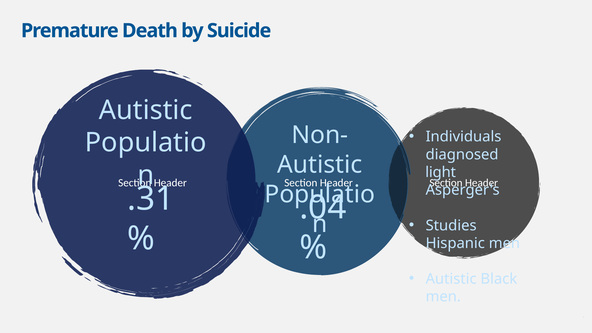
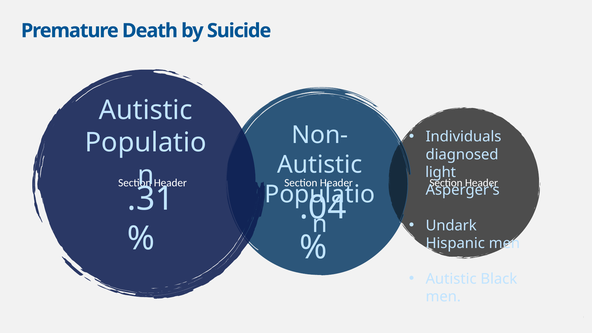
Studies: Studies -> Undark (451, 226)
